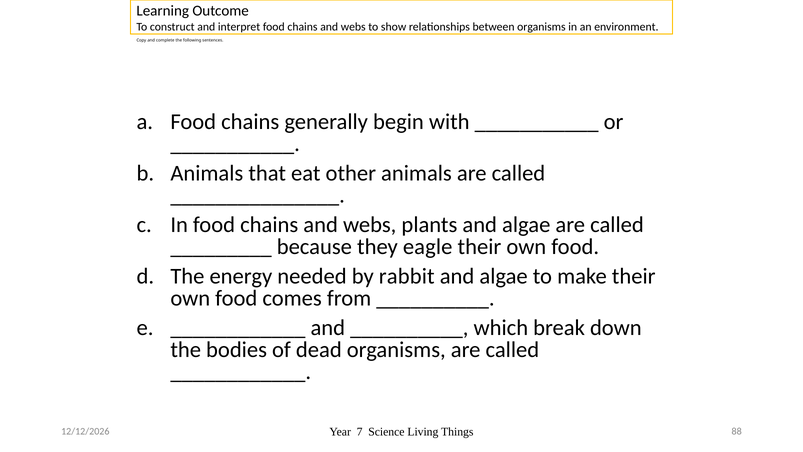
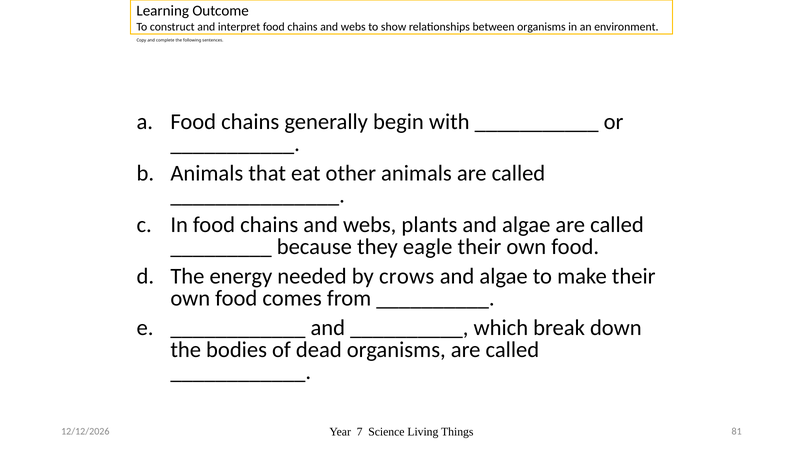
rabbit: rabbit -> crows (407, 276)
88: 88 -> 81 (737, 431)
